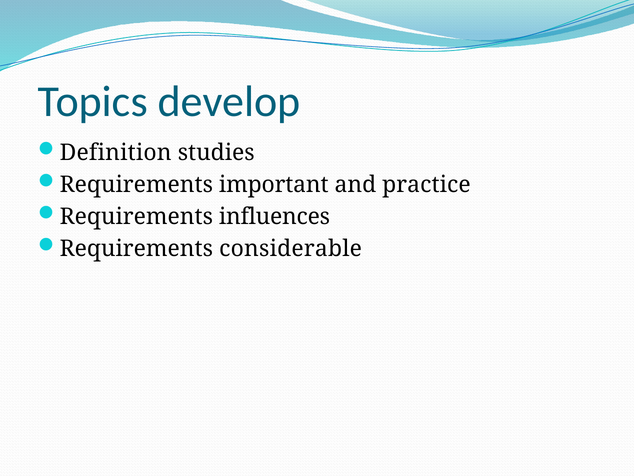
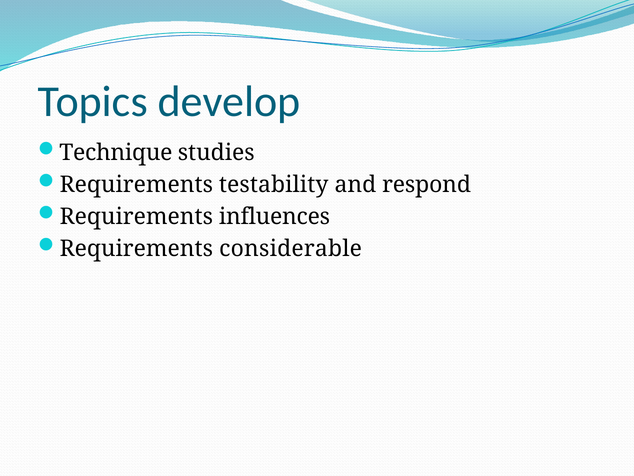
Definition: Definition -> Technique (116, 153)
important: important -> testability (274, 185)
practice: practice -> respond (427, 185)
